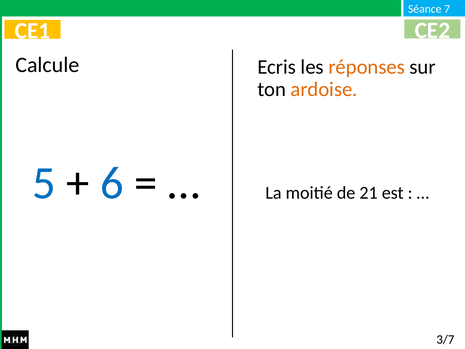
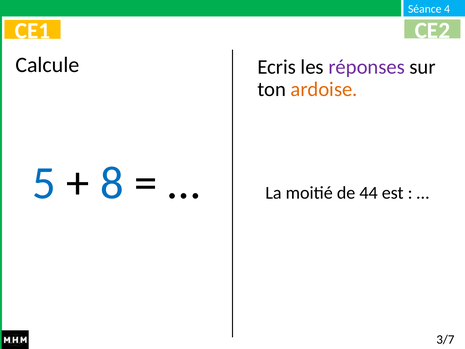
7: 7 -> 4 (447, 9)
réponses colour: orange -> purple (367, 67)
6: 6 -> 8 (112, 183)
21: 21 -> 44 (369, 193)
